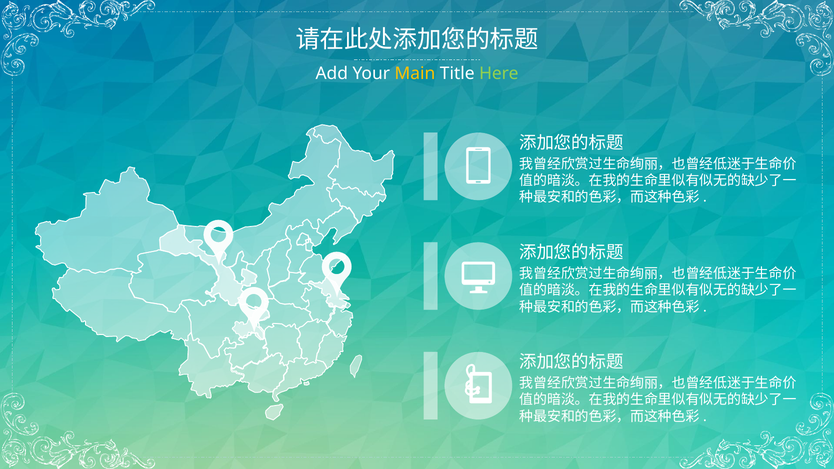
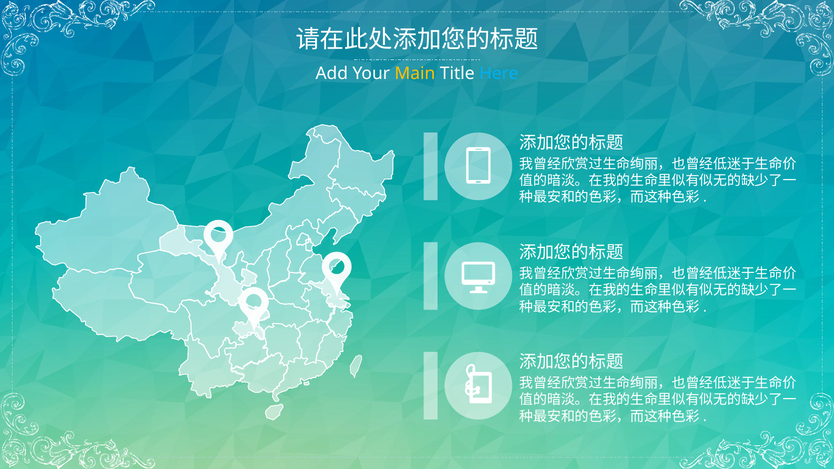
Here colour: light green -> light blue (499, 74)
